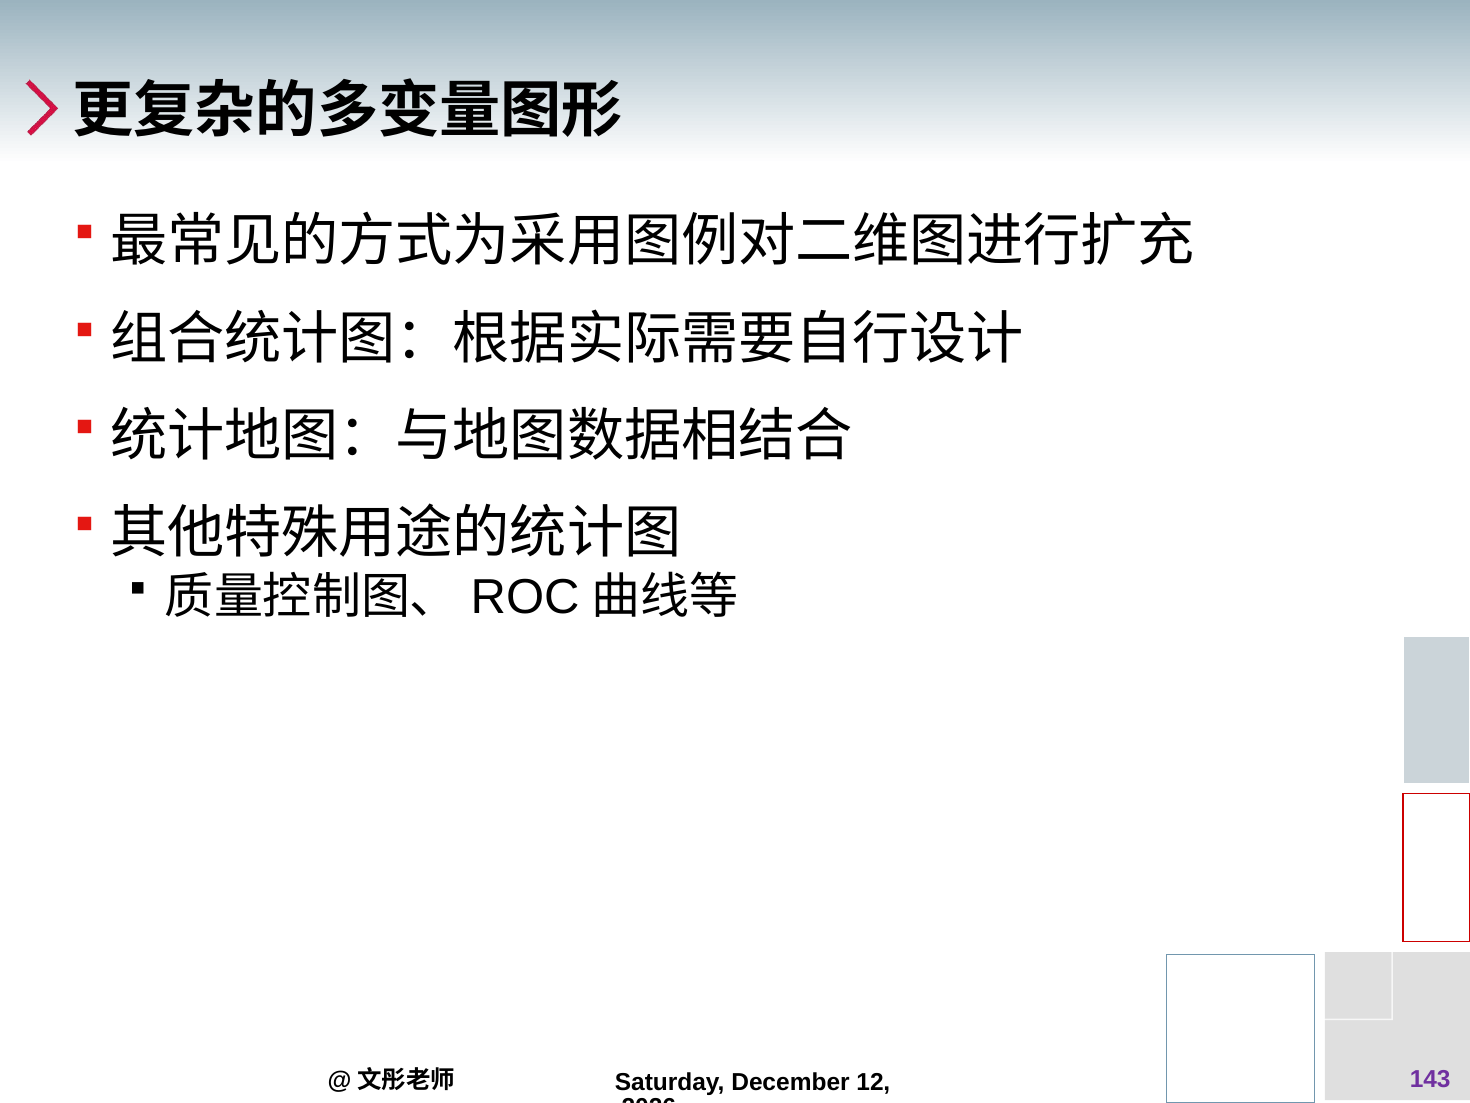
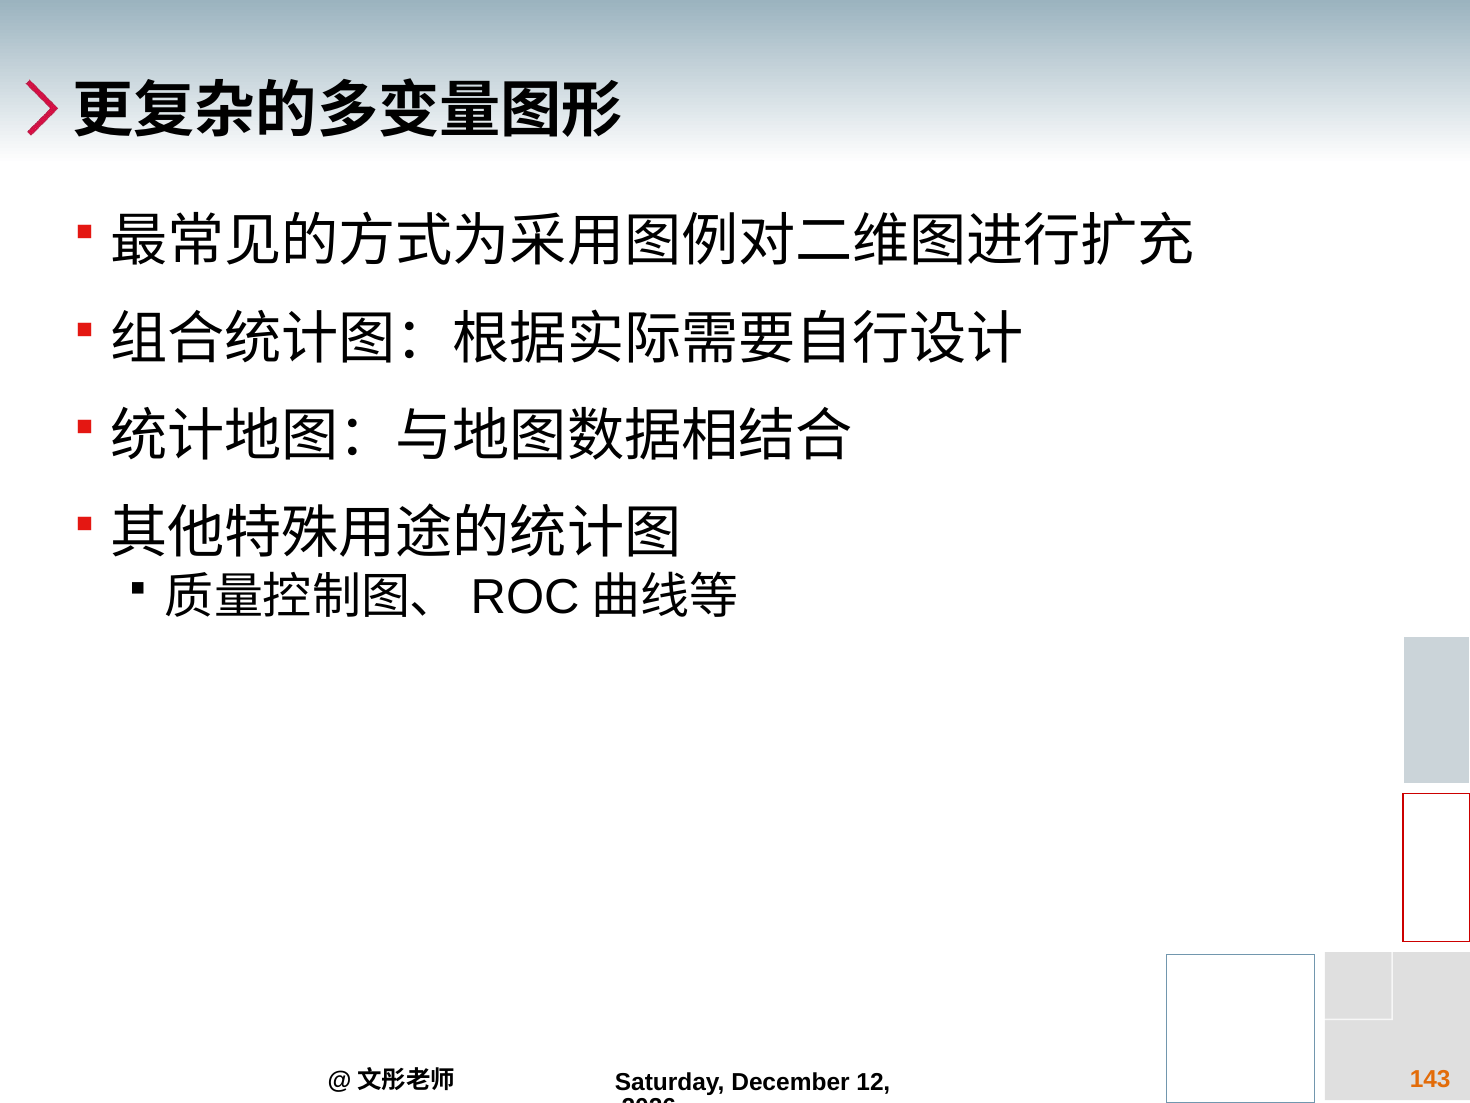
143 colour: purple -> orange (1430, 1079)
